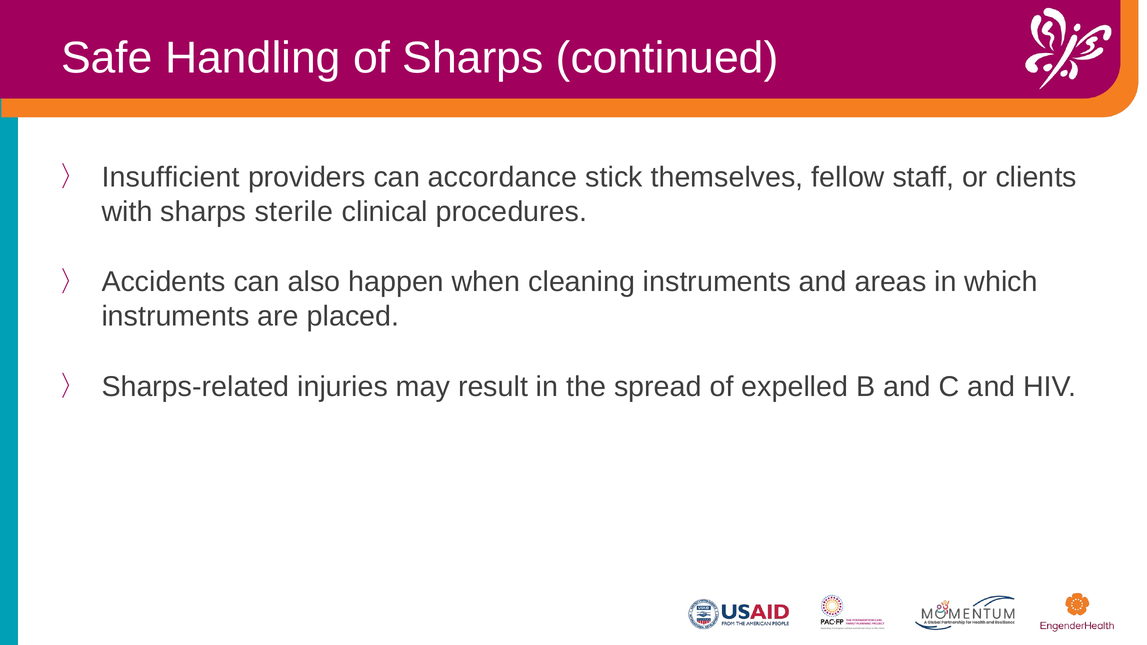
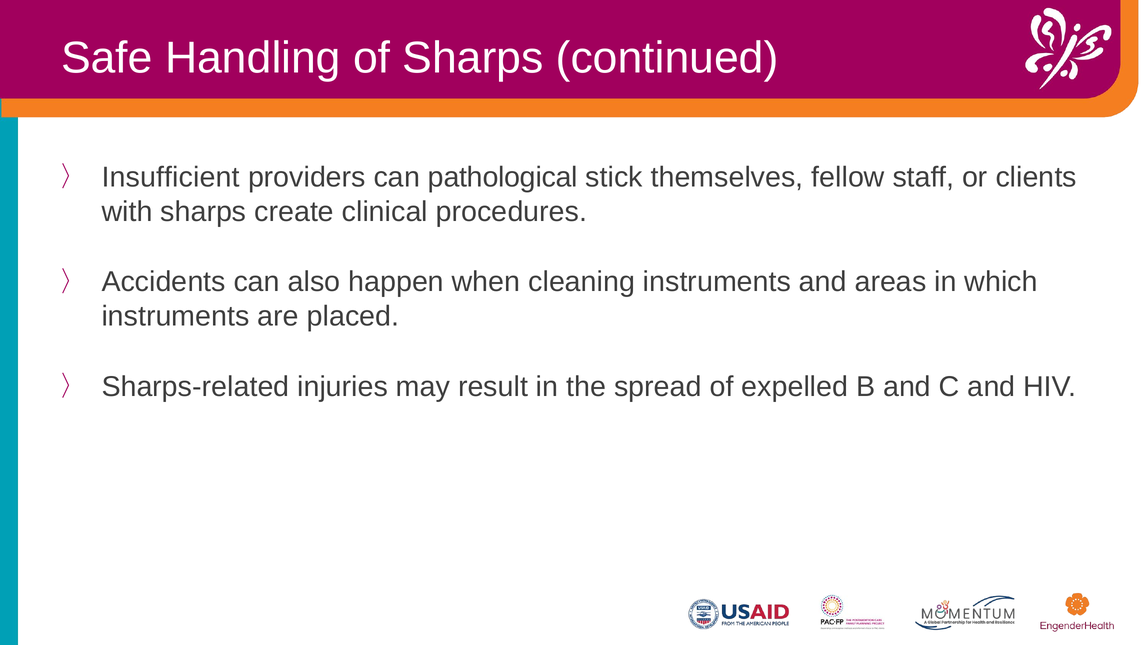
accordance: accordance -> pathological (503, 177)
sterile: sterile -> create (294, 212)
